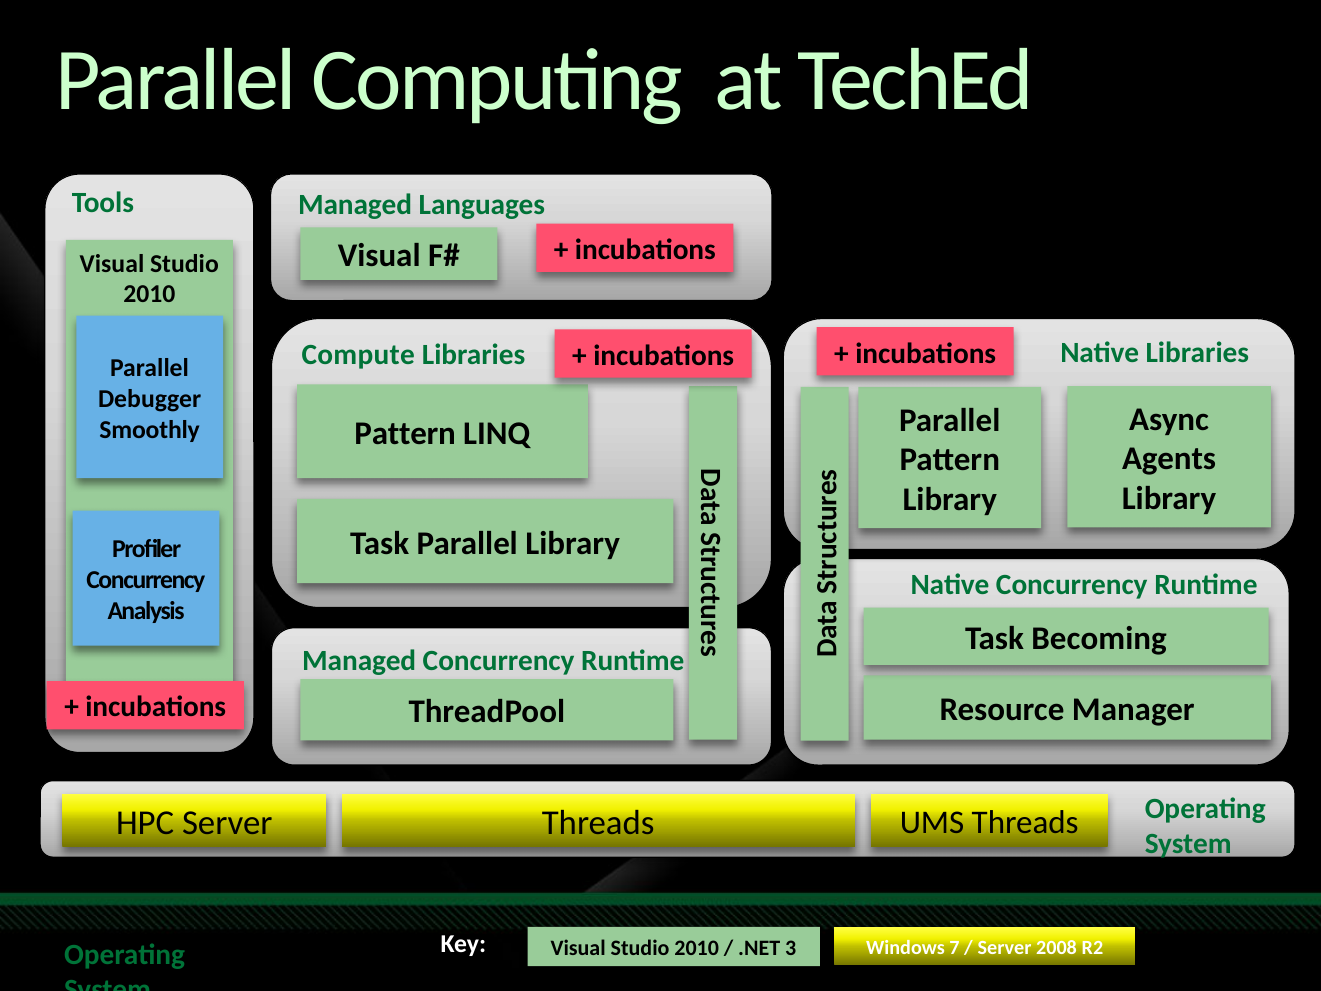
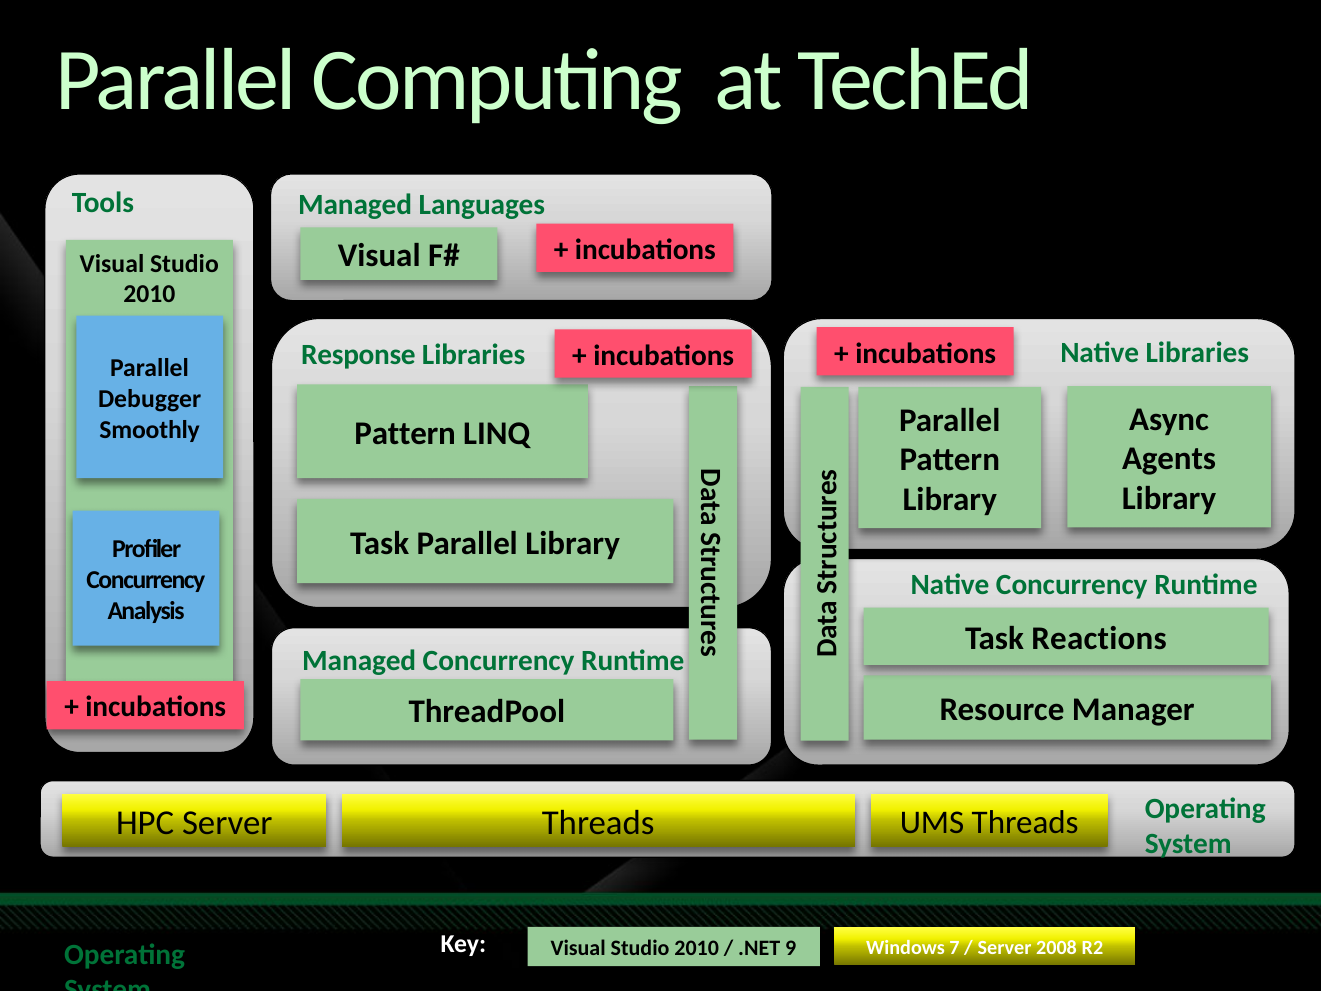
Compute: Compute -> Response (358, 355)
Becoming: Becoming -> Reactions (1099, 638)
3: 3 -> 9 (791, 948)
